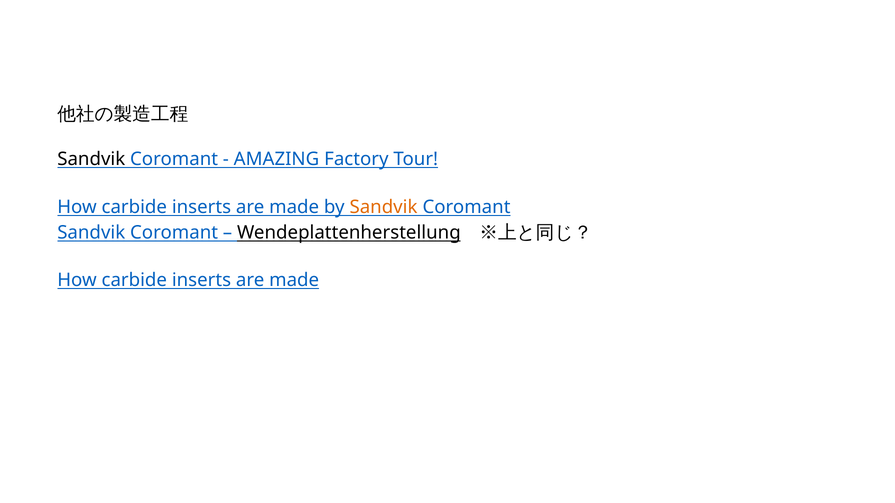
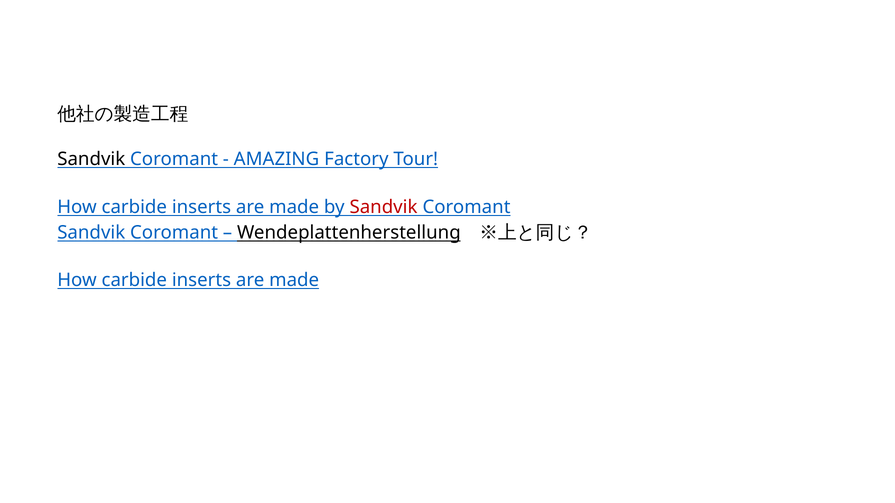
Sandvik colour: orange -> red (384, 207)
